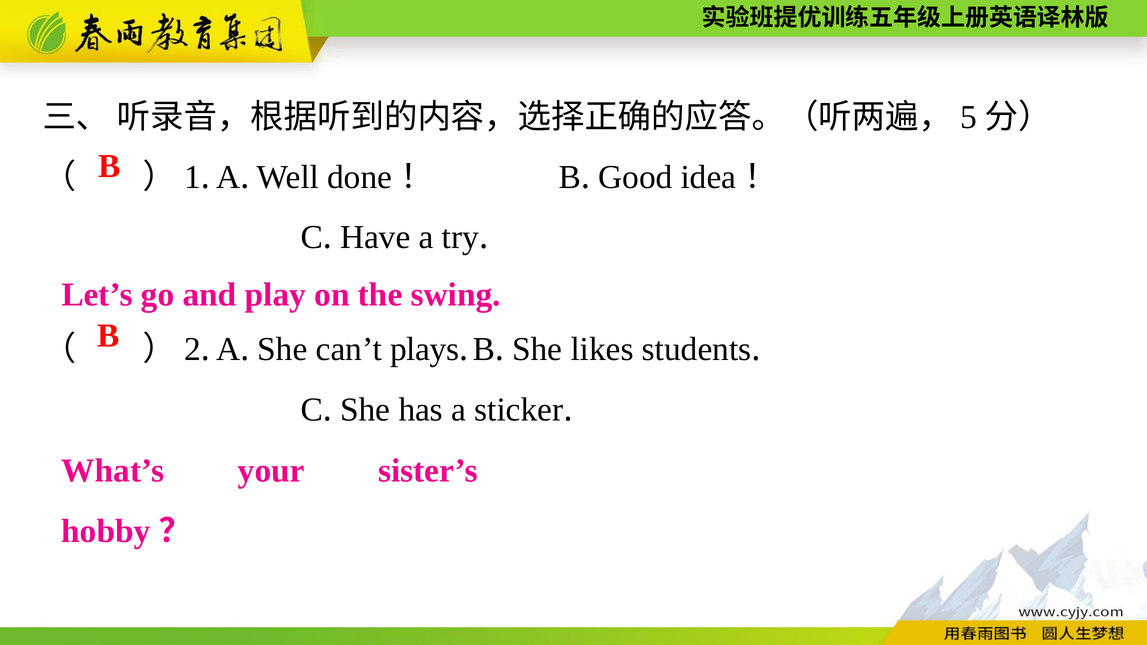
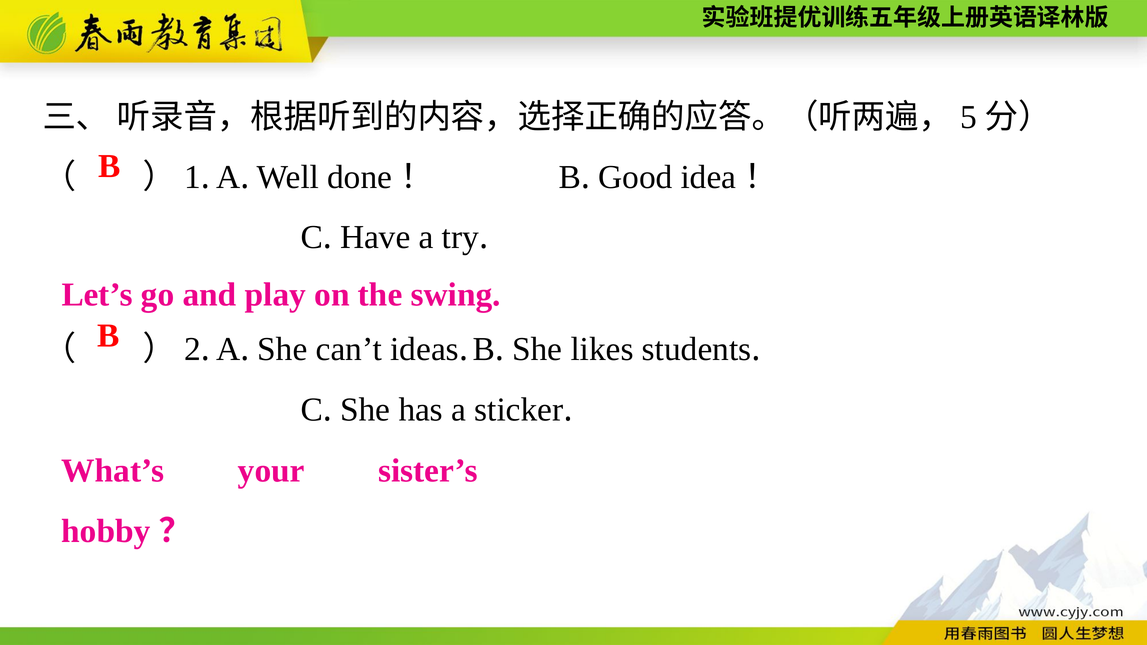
plays: plays -> ideas (425, 349)
